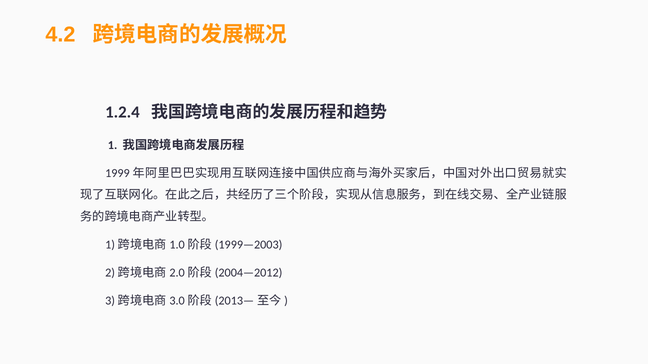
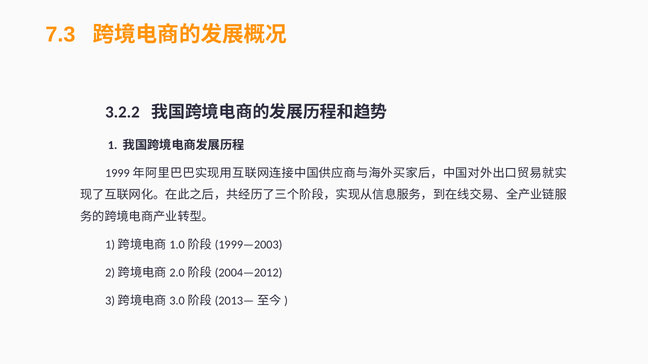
4.2: 4.2 -> 7.3 (60, 35)
1.2.4: 1.2.4 -> 3.2.2 (122, 113)
